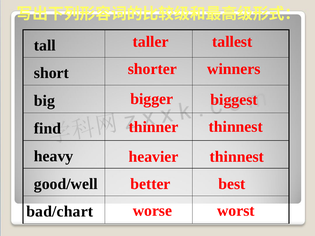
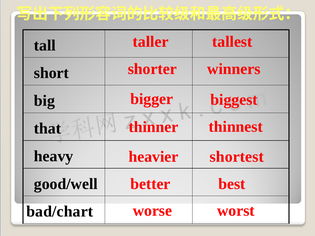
find: find -> that (48, 129)
heavier thinnest: thinnest -> shortest (237, 157)
